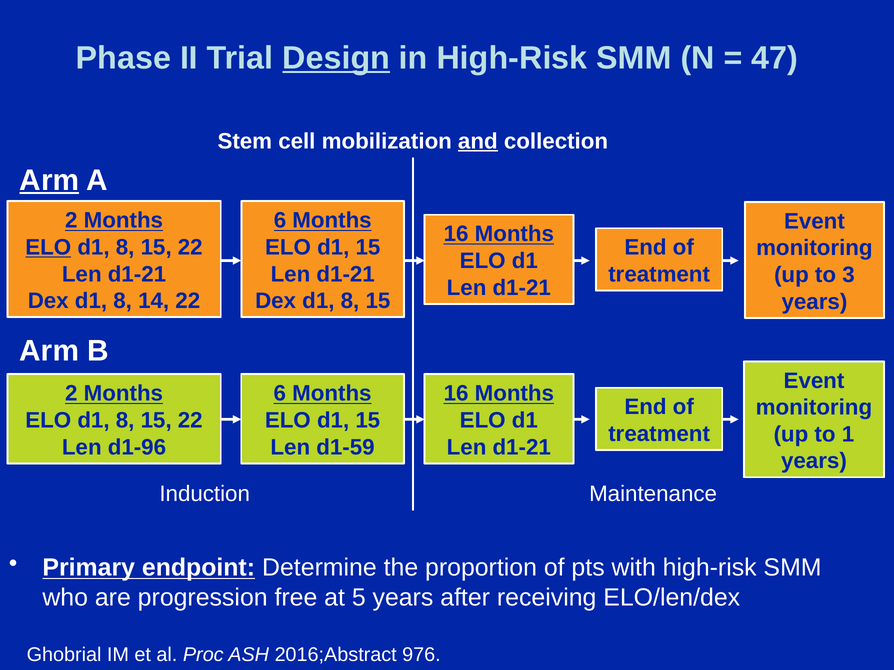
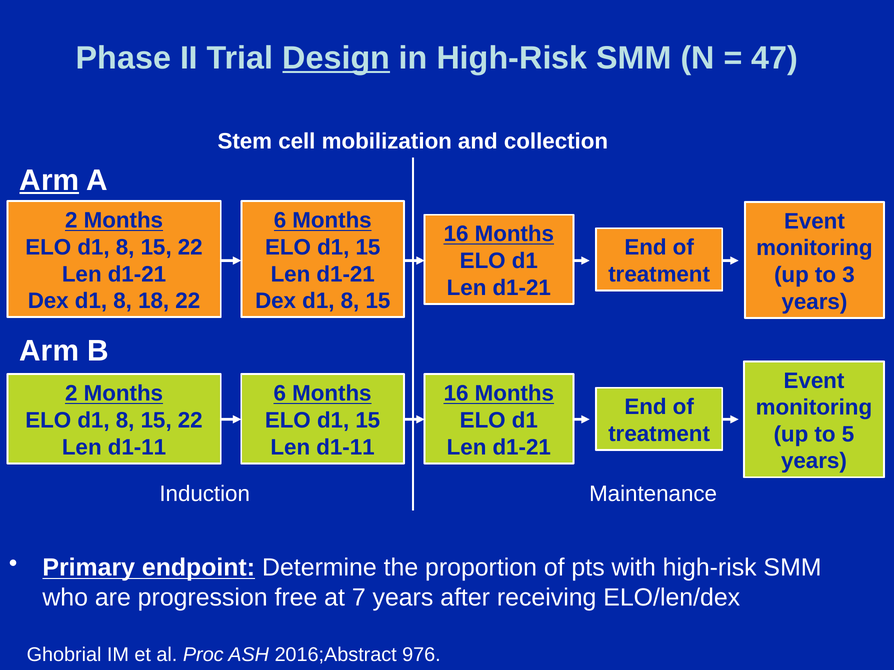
and underline: present -> none (478, 141)
ELO underline: present -> none (48, 248)
14: 14 -> 18 (154, 301)
1: 1 -> 5 (848, 435)
d1-96: d1-96 -> d1-11 (137, 447)
d1-59: d1-59 -> d1-11 (345, 447)
5: 5 -> 7 (359, 598)
